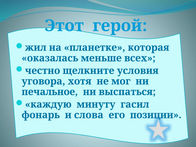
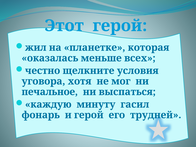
и слова: слова -> герой (89, 115)
позиции: позиции -> трудней (156, 115)
